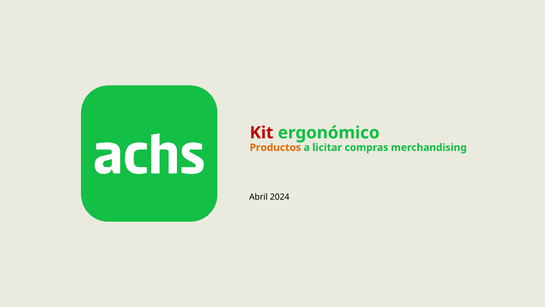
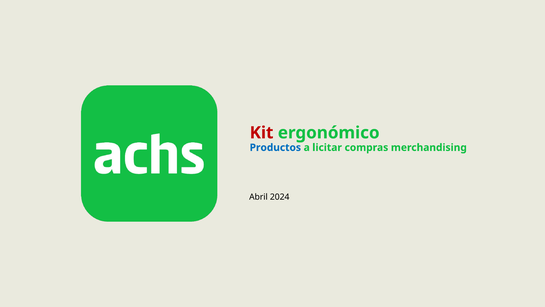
Productos colour: orange -> blue (275, 147)
